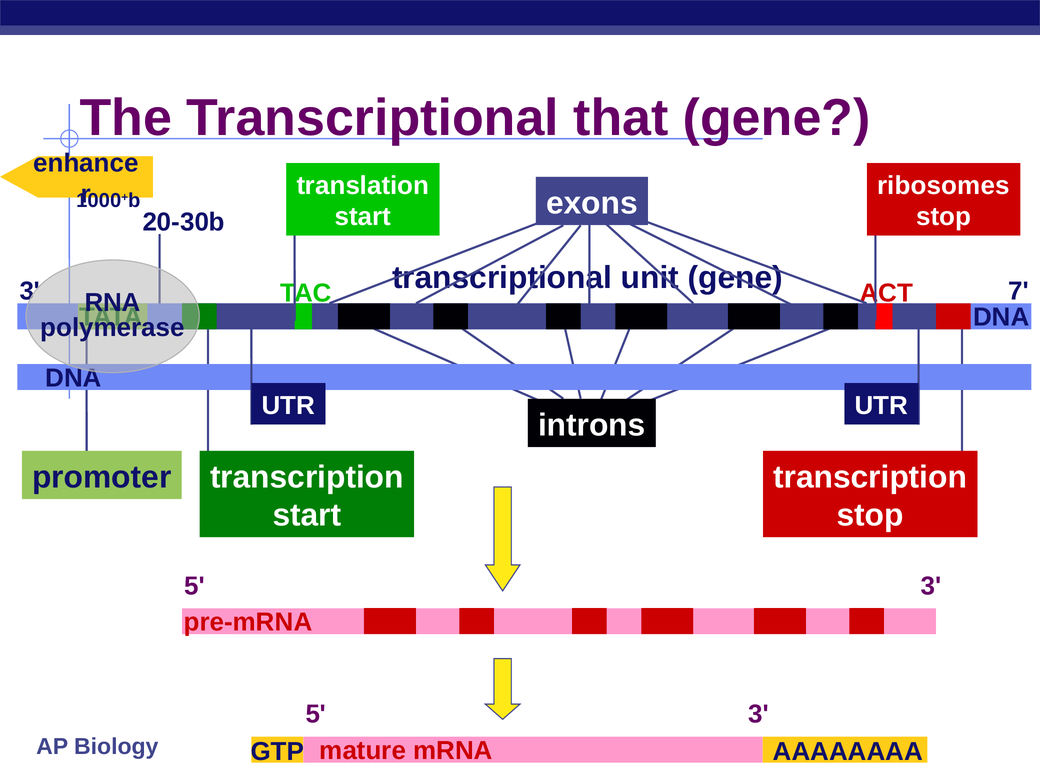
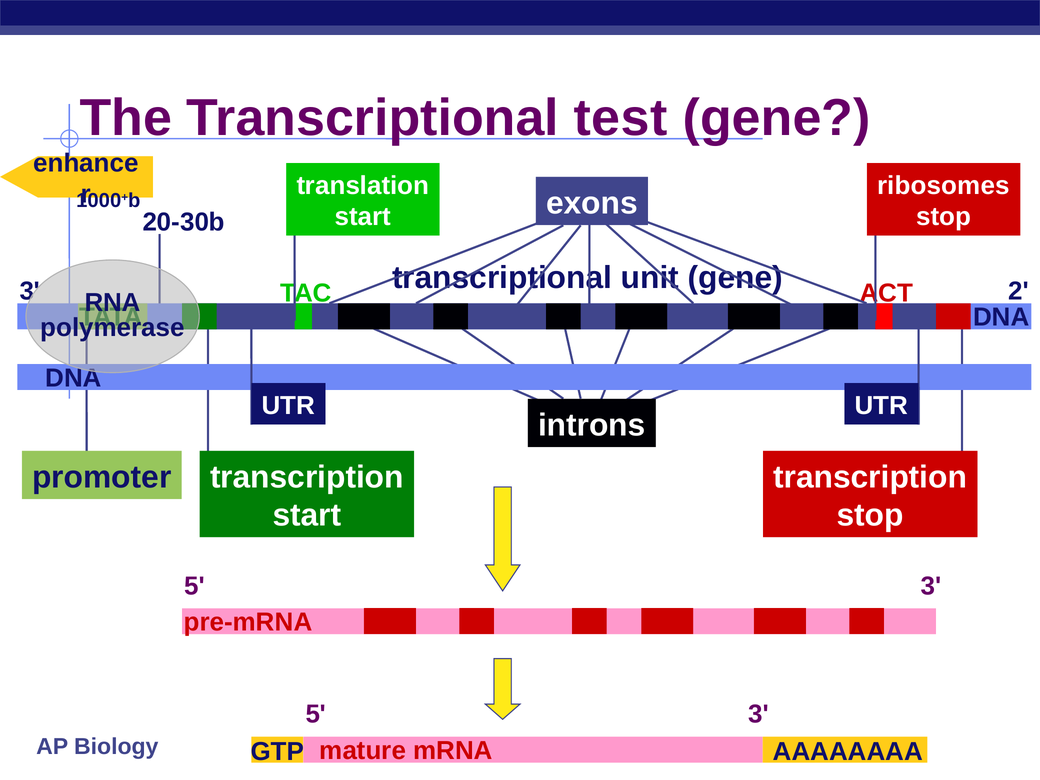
that: that -> test (621, 118)
7: 7 -> 2 (1019, 291)
